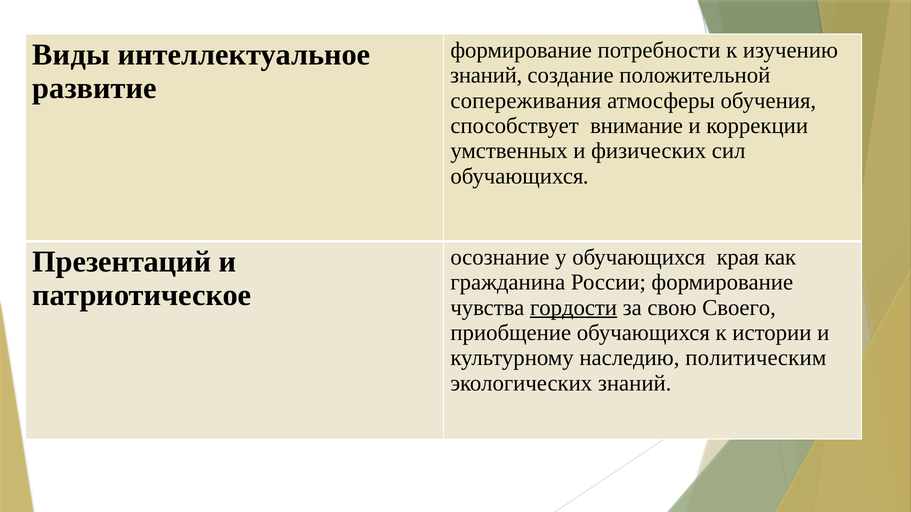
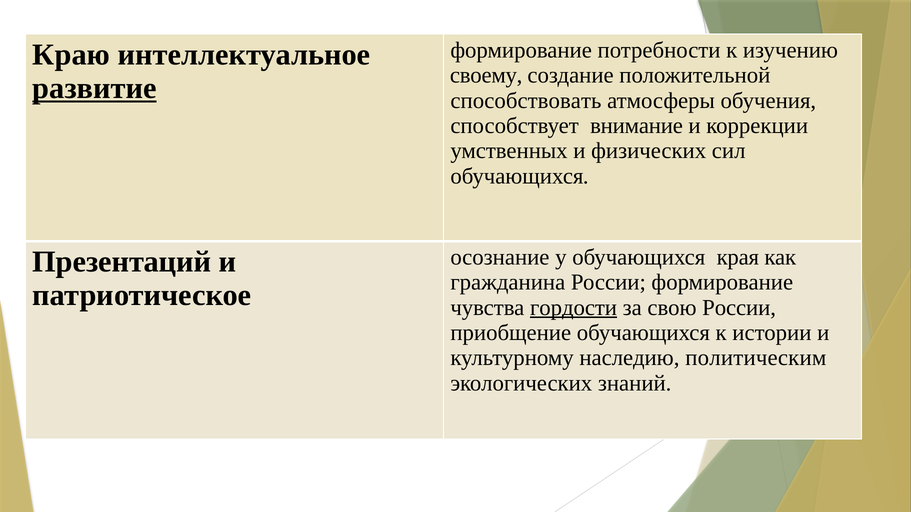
Виды: Виды -> Краю (71, 55)
знаний: знаний -> своему (486, 76)
развитие underline: none -> present (94, 88)
сопереживания: сопереживания -> способствовать (526, 101)
свою Своего: Своего -> России (739, 308)
